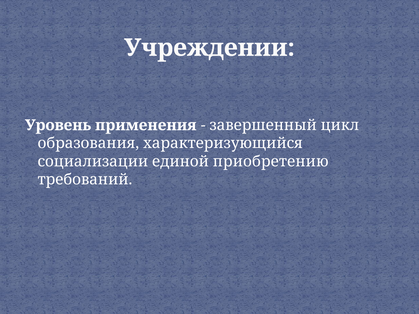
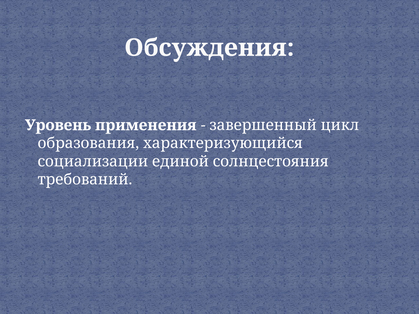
Учреждении: Учреждении -> Обсуждения (209, 48)
приобретению: приобретению -> солнцестояния (271, 162)
